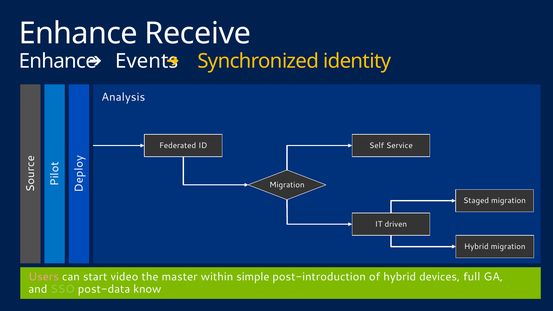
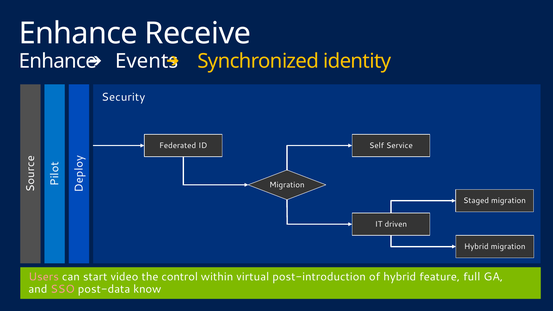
Analysis: Analysis -> Security (123, 97)
master: master -> control (180, 277)
simple: simple -> virtual (253, 277)
devices: devices -> feature (440, 277)
SSO colour: light green -> pink (63, 289)
